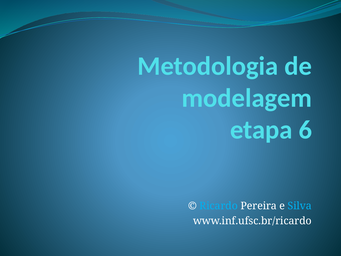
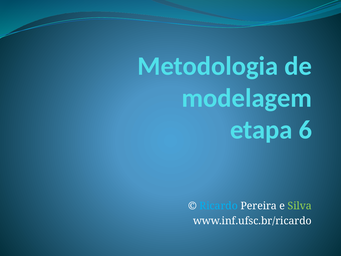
Silva colour: light blue -> light green (300, 206)
